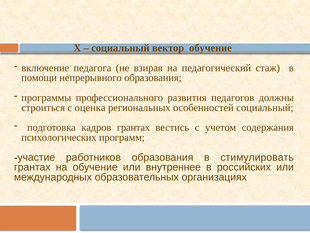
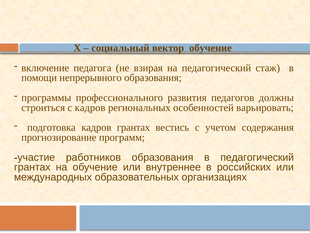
с оценка: оценка -> кадров (90, 107)
особенностей социальный: социальный -> варьировать (265, 107)
психологических: психологических -> прогнозирование (59, 137)
в стимулировать: стимулировать -> педагогический (257, 157)
